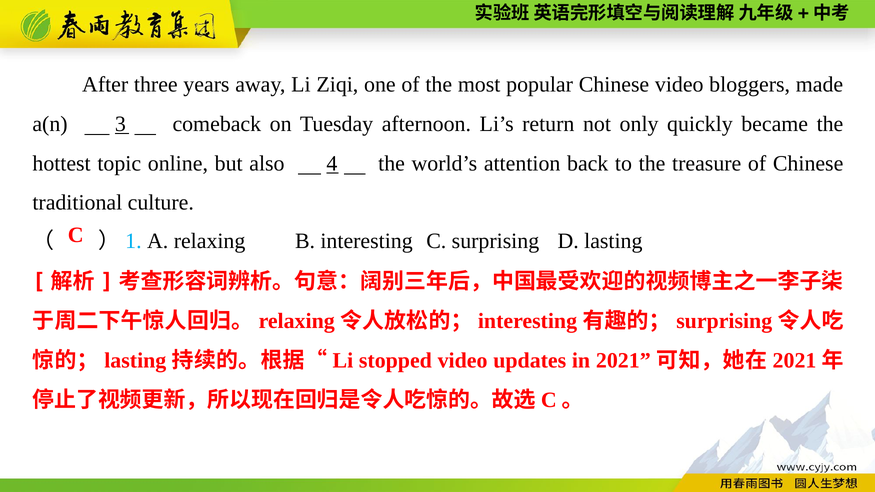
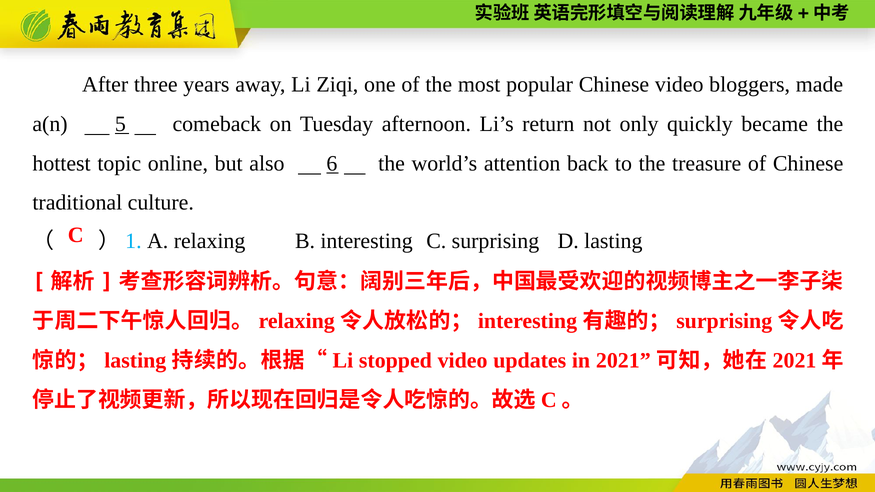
3: 3 -> 5 (120, 124)
4: 4 -> 6 (332, 163)
